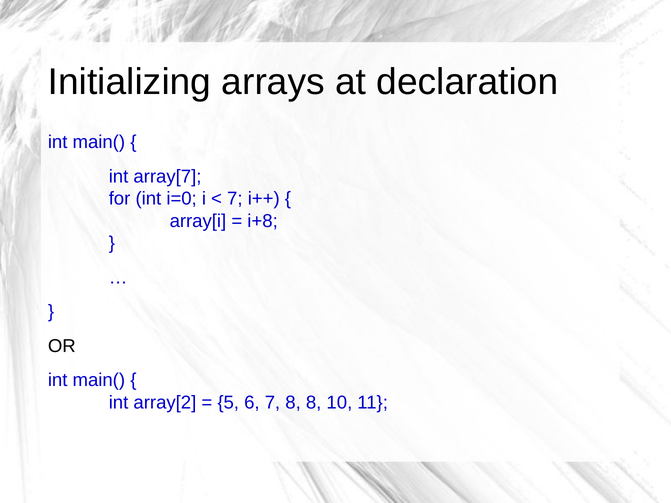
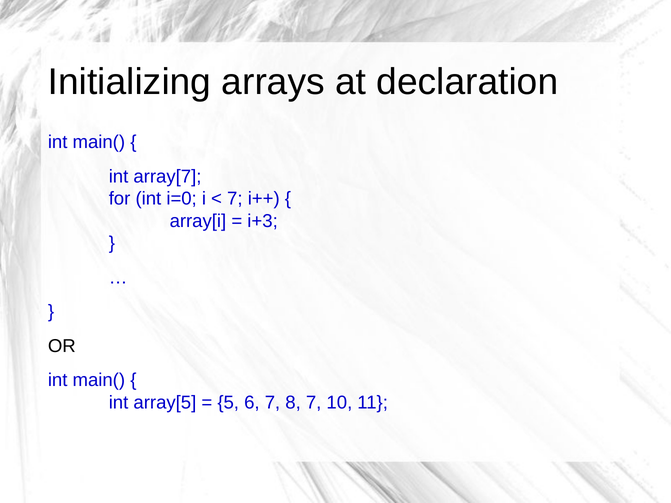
i+8: i+8 -> i+3 (263, 221)
array[2: array[2 -> array[5 (165, 403)
8 8: 8 -> 7 (314, 403)
